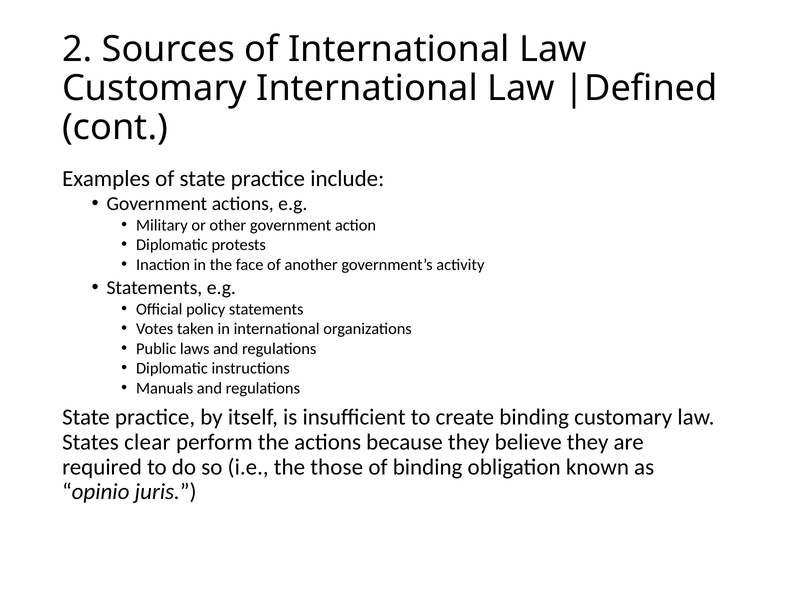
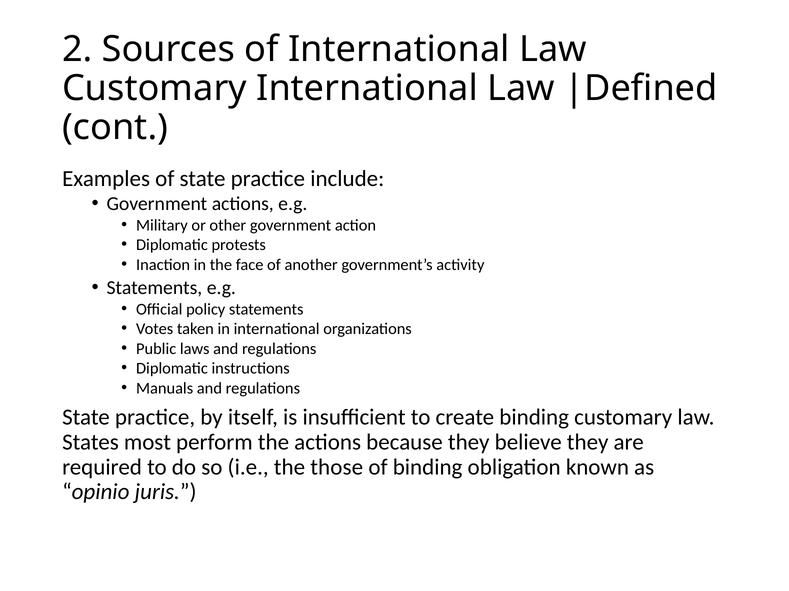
clear: clear -> most (147, 443)
